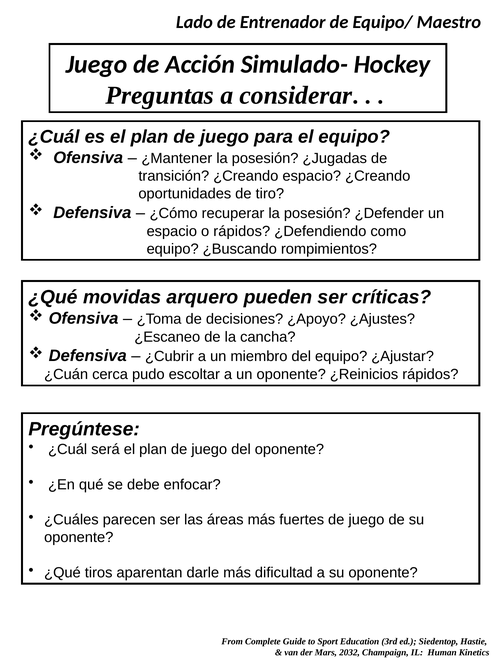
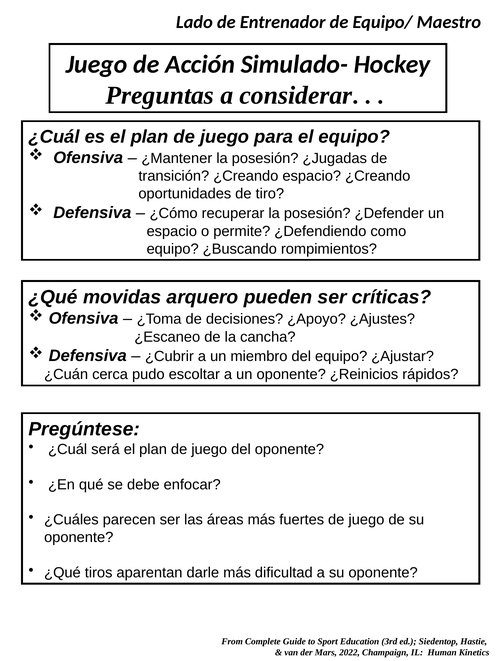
o rápidos: rápidos -> permite (242, 231)
2032: 2032 -> 2022 (350, 653)
